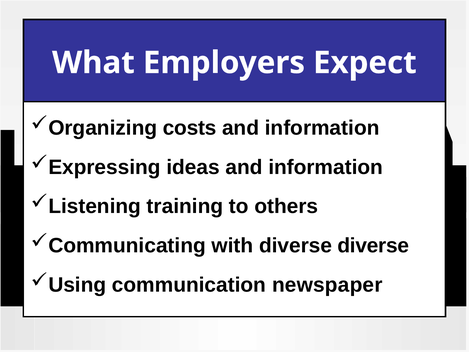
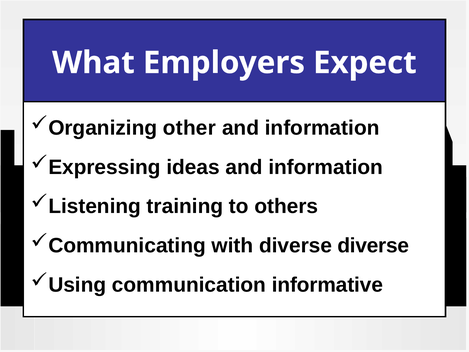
costs: costs -> other (189, 128)
newspaper: newspaper -> informative (327, 285)
